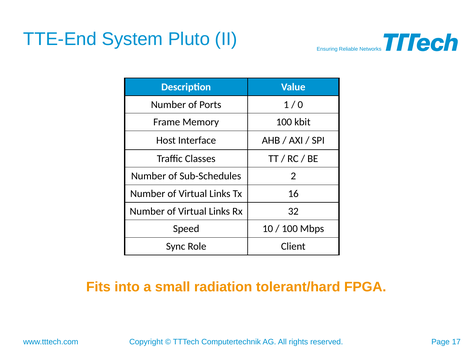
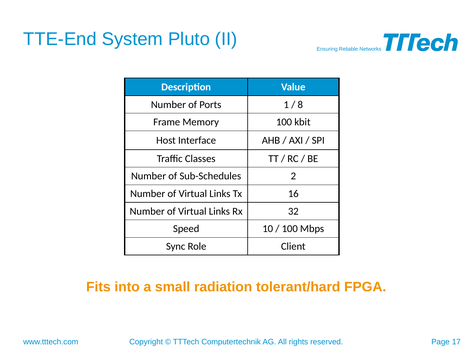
0: 0 -> 8 (300, 105)
